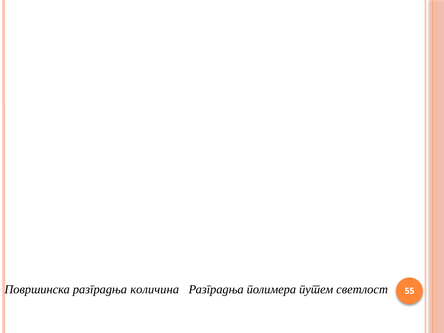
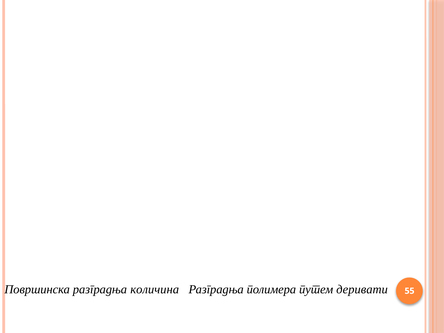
светлост: светлост -> деривати (362, 290)
